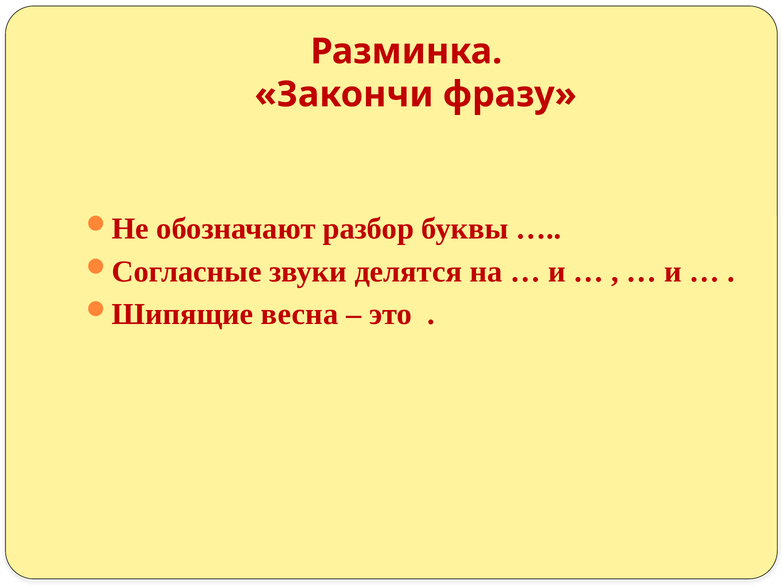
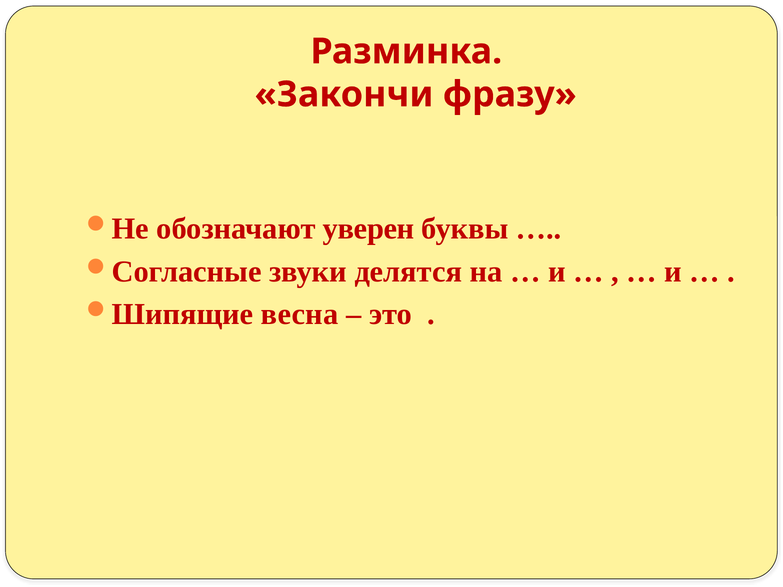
разбор: разбор -> уверен (369, 229)
